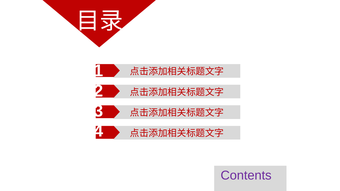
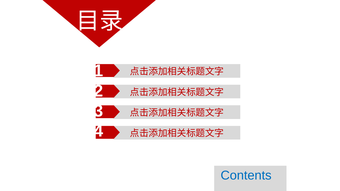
Contents colour: purple -> blue (246, 176)
